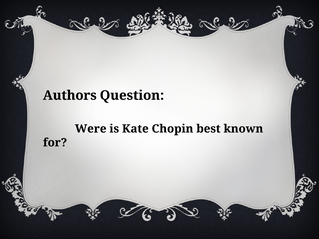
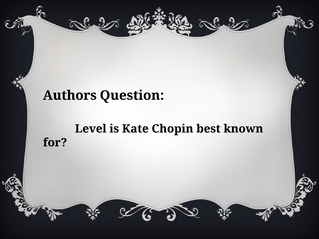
Were: Were -> Level (91, 129)
